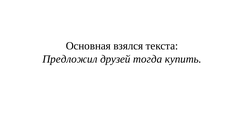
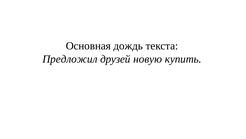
взялся: взялся -> дождь (128, 46)
тогда: тогда -> новую (148, 59)
